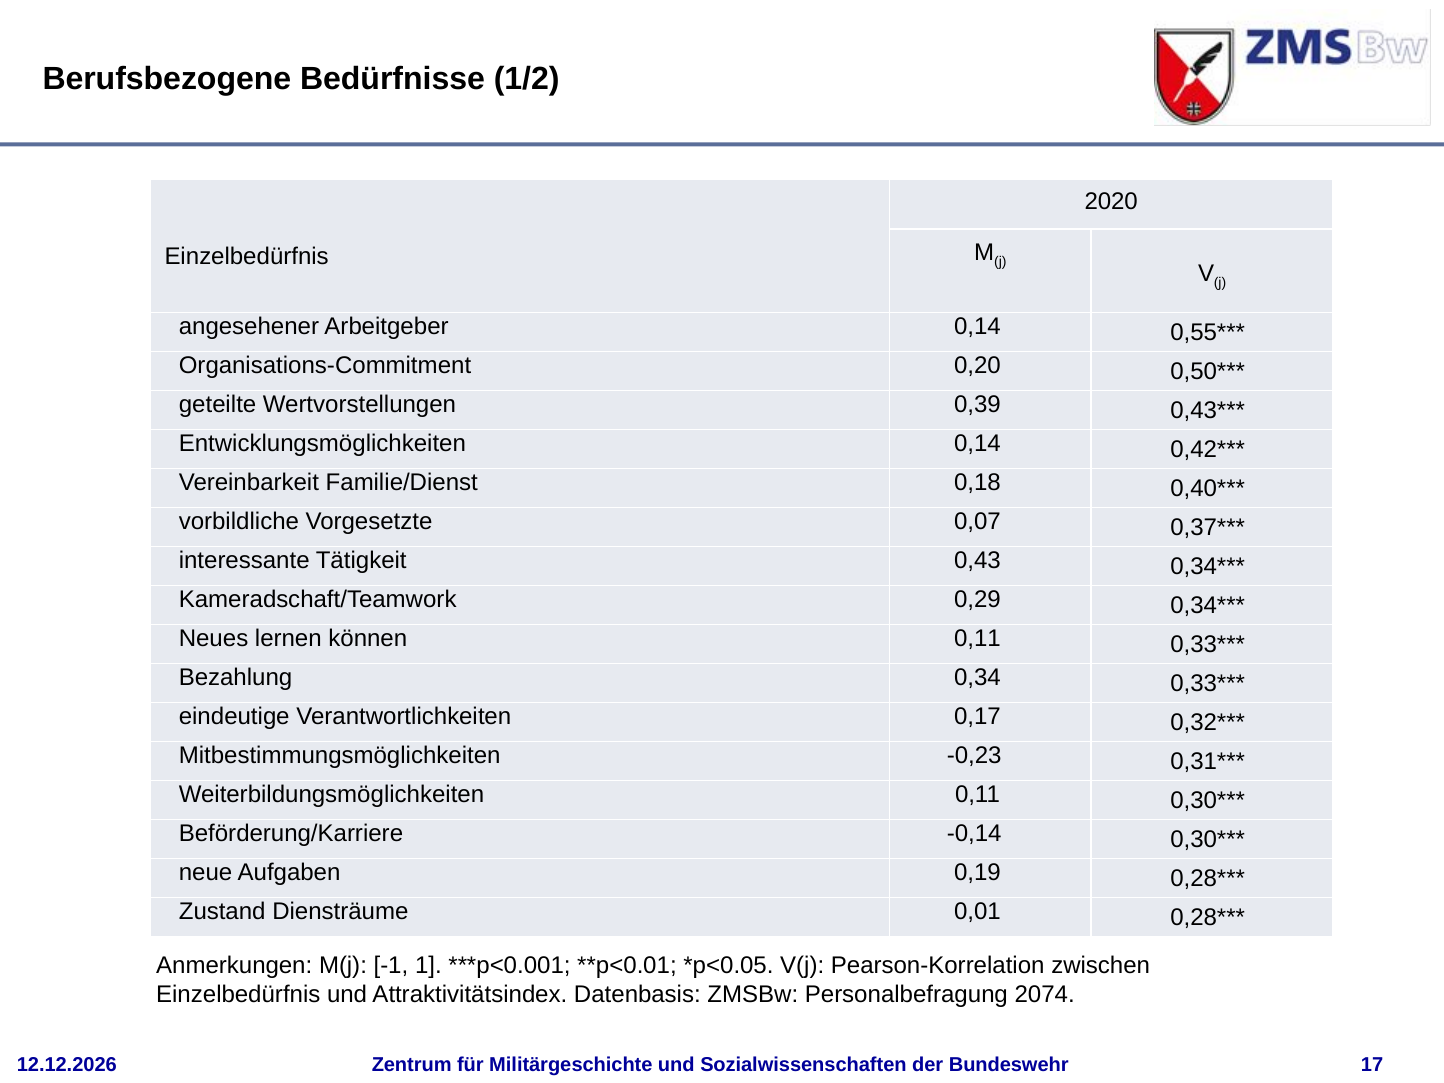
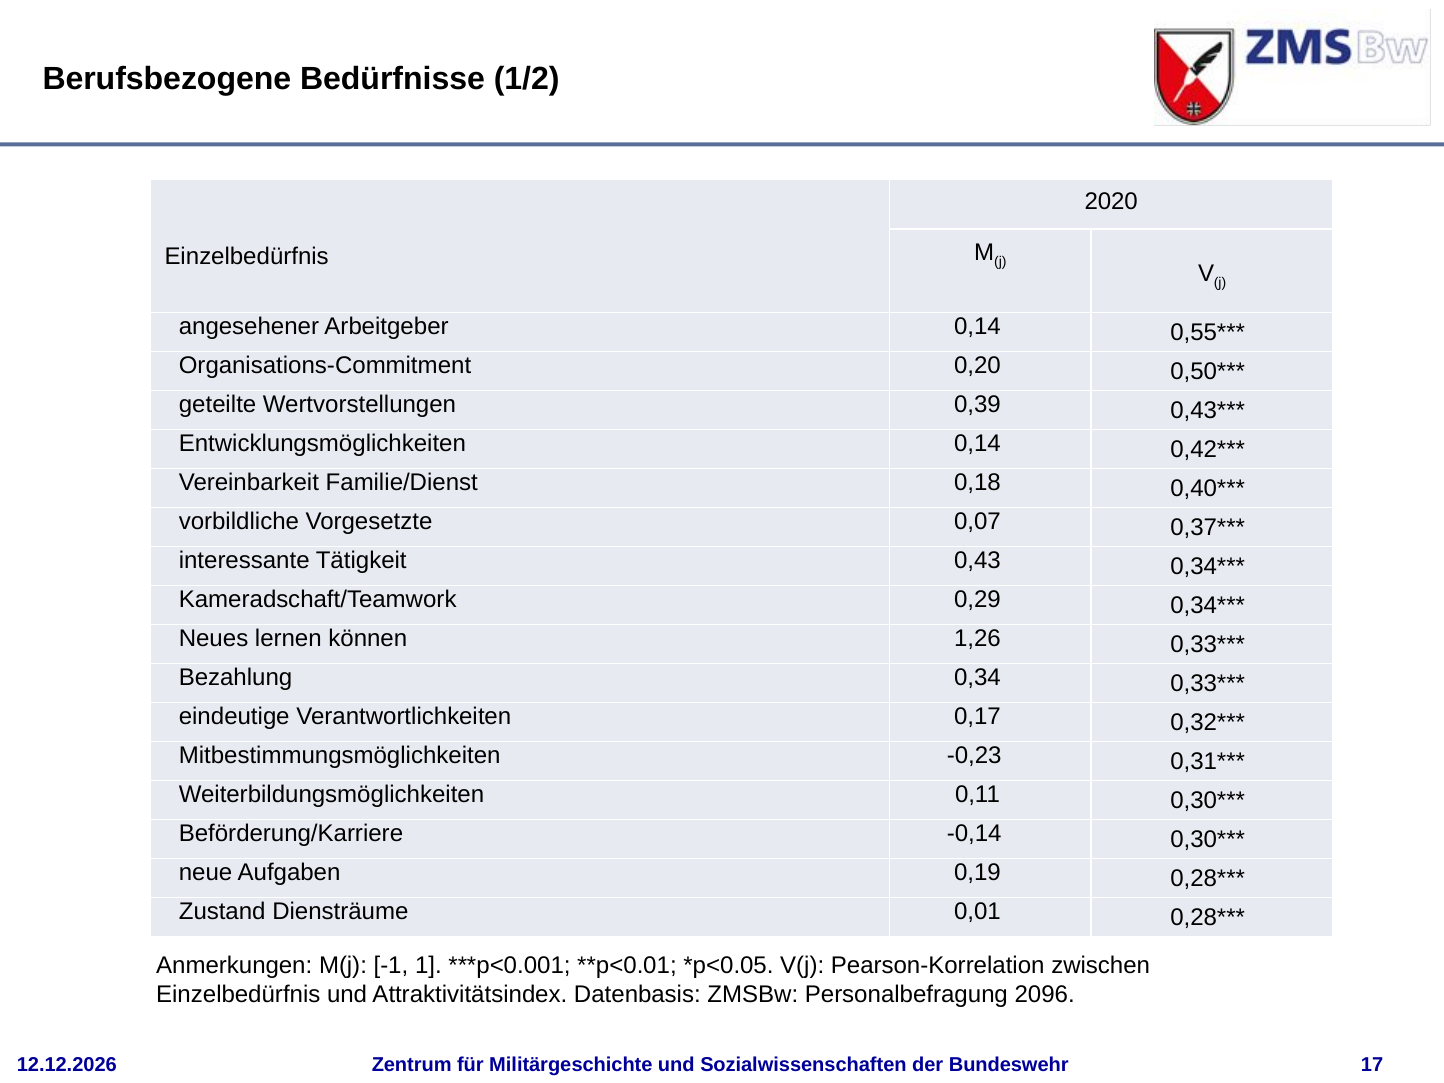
können 0,11: 0,11 -> 1,26 (977, 638)
2074: 2074 -> 2096 (1045, 994)
